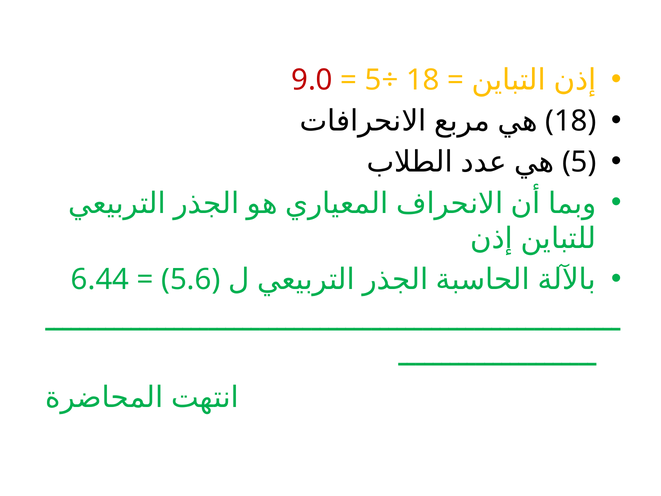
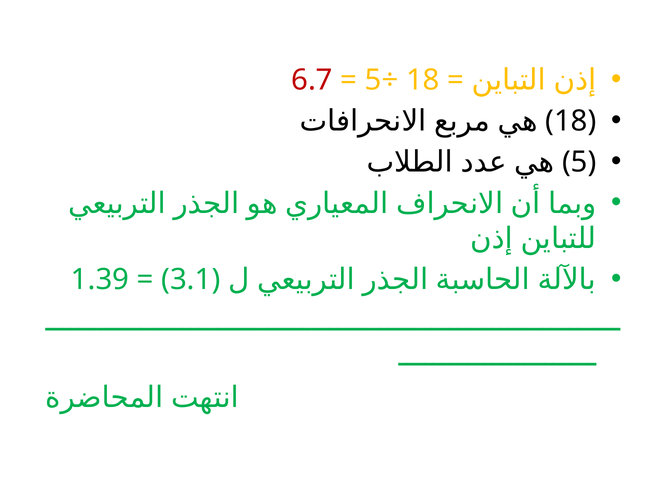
9.0: 9.0 -> 6.7 (312, 80)
6.44: 6.44 -> 1.39 (100, 280)
5.6: 5.6 -> 3.1 (191, 280)
